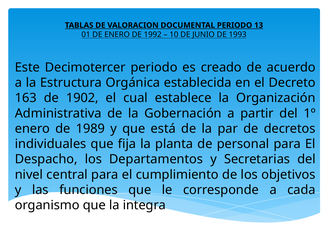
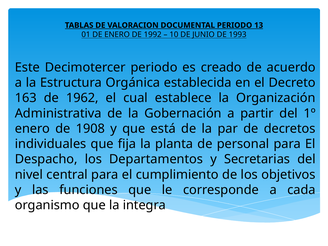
1902: 1902 -> 1962 (82, 98)
1989: 1989 -> 1908 (90, 129)
